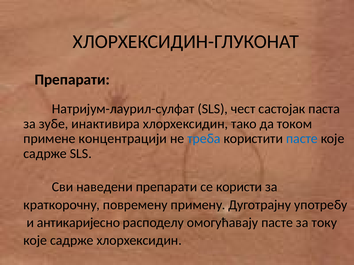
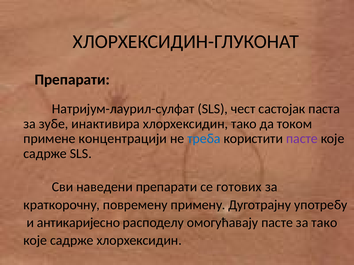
пасте colour: blue -> purple (302, 139)
користи: користи -> готових (239, 187)
за току: току -> тако (324, 223)
